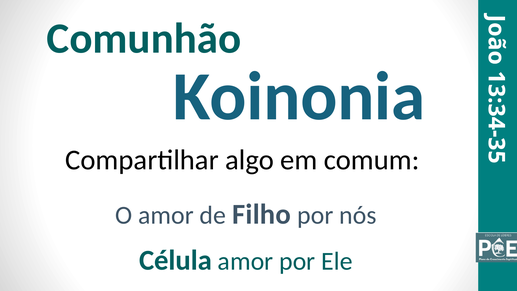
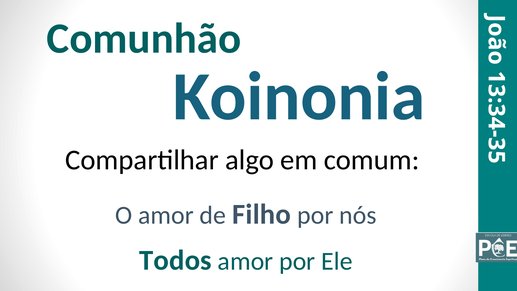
Célula: Célula -> Todos (175, 260)
